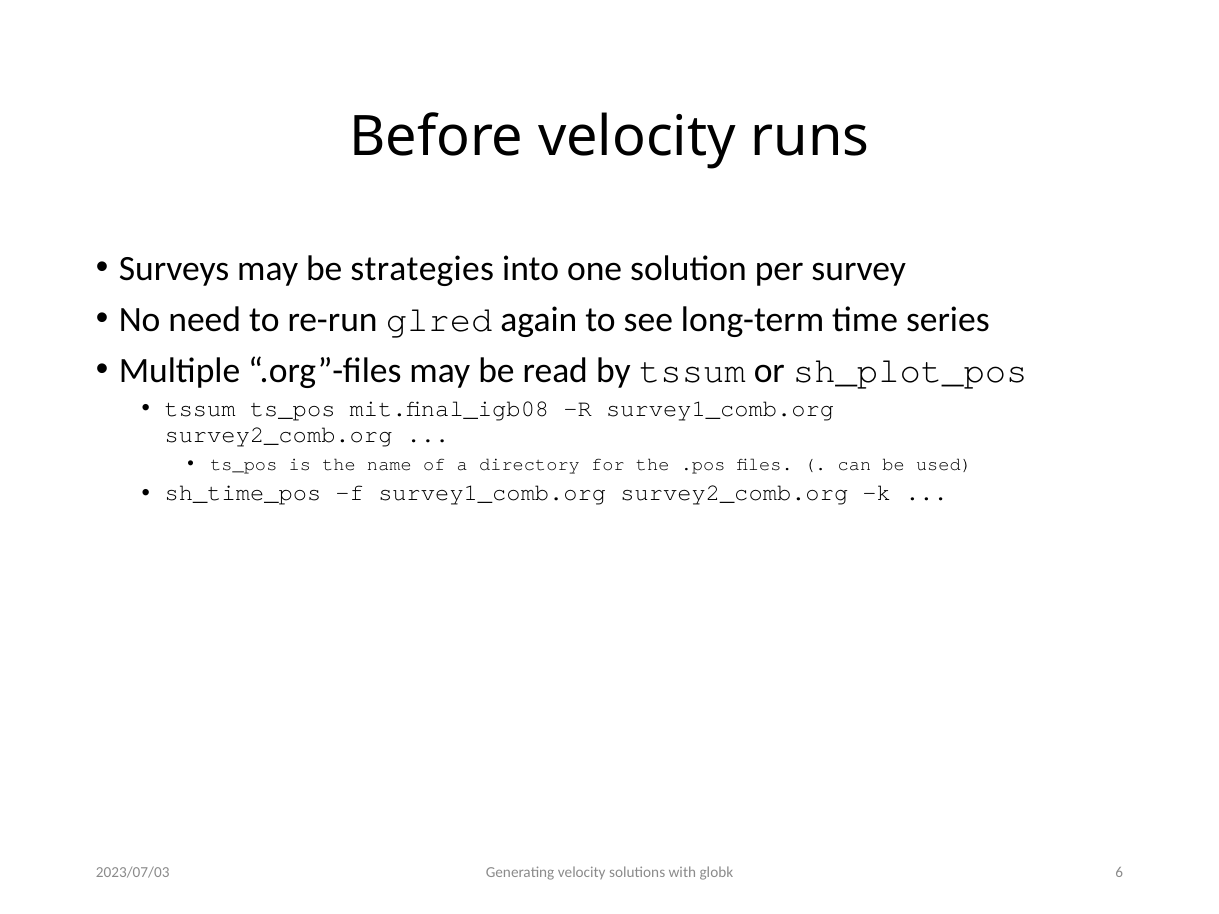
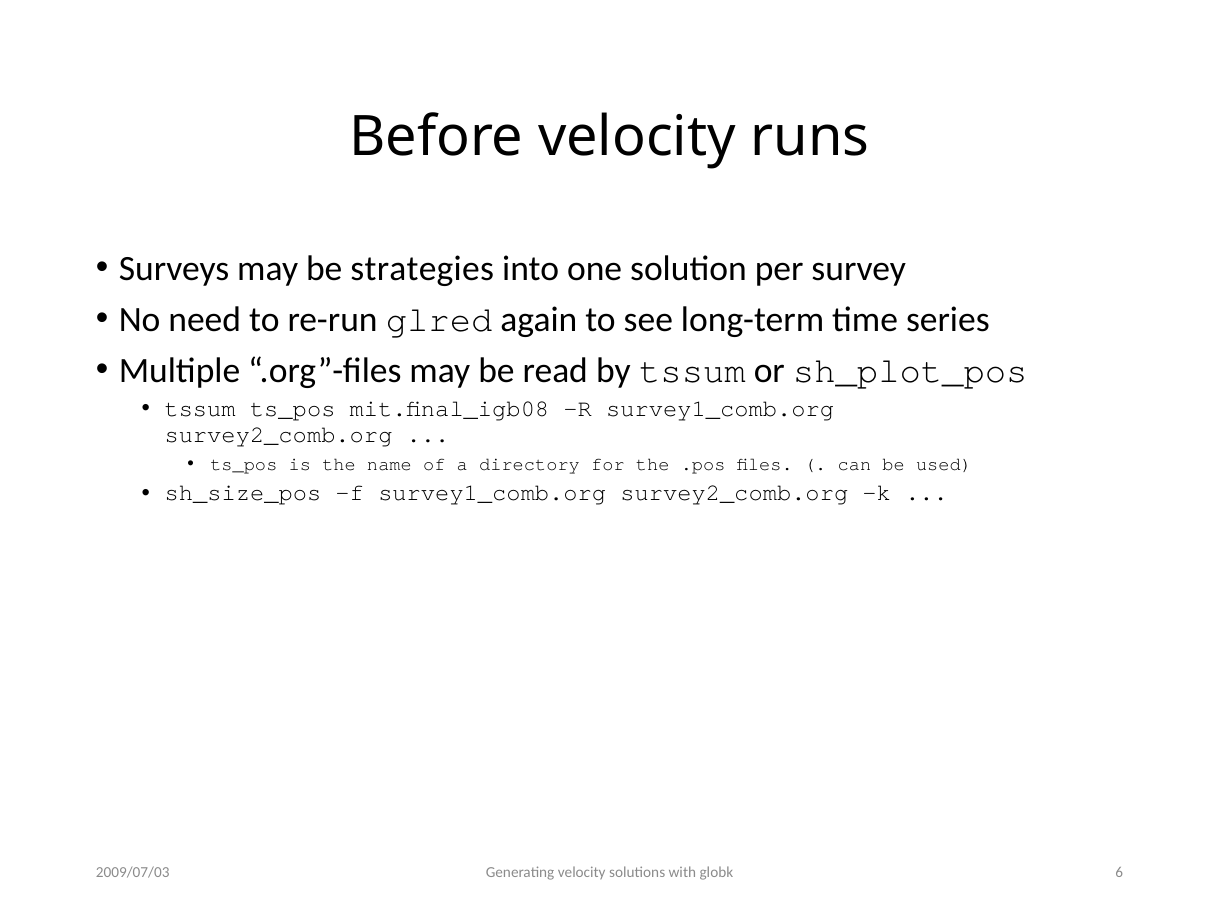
sh_time_pos: sh_time_pos -> sh_size_pos (243, 493)
2023/07/03: 2023/07/03 -> 2009/07/03 (133, 873)
